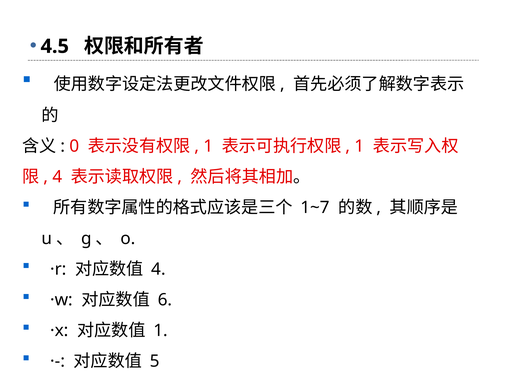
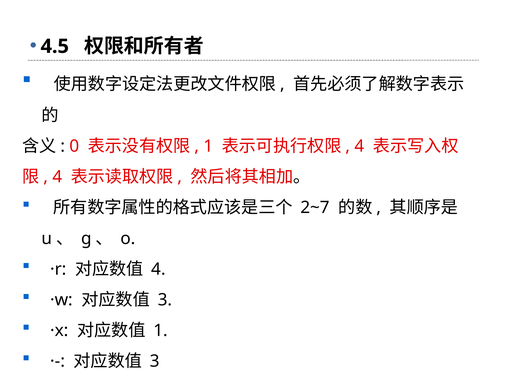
1: 1 -> 4 (359, 147)
1~7: 1~7 -> 2~7 (315, 208)
6: 6 -> 3 (165, 300)
5: 5 -> 3 (155, 362)
